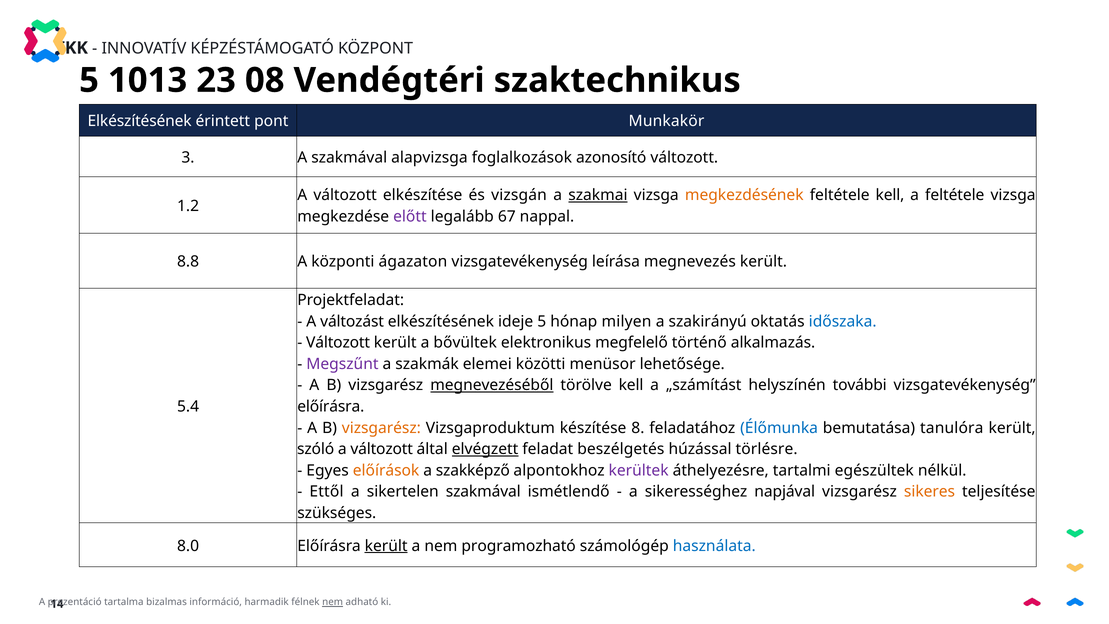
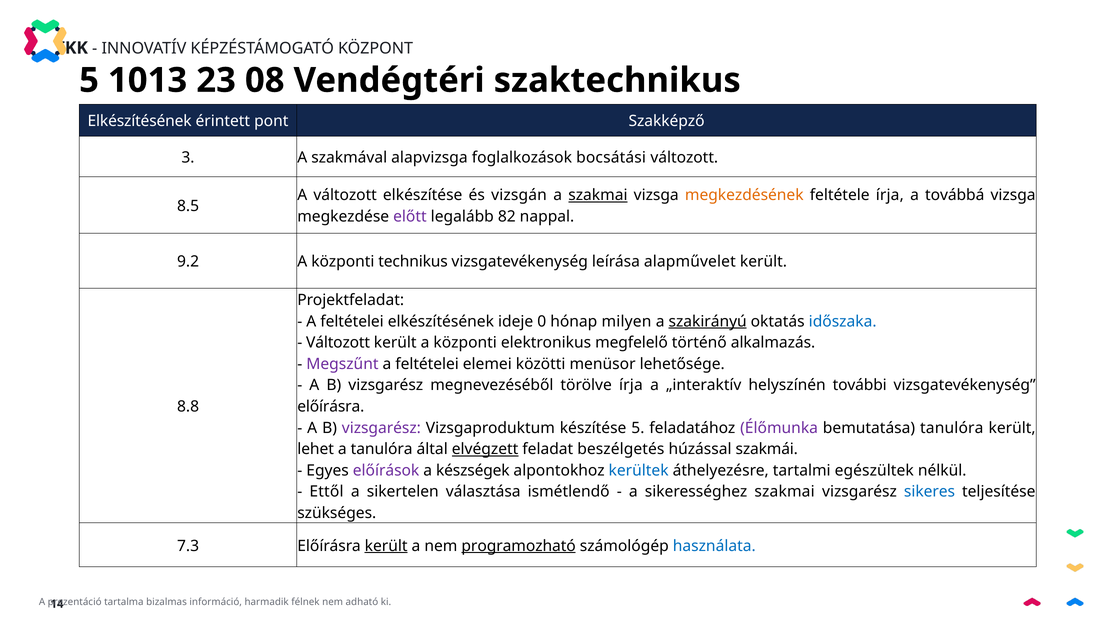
Munkakör: Munkakör -> Szakképző (667, 121)
azonosító: azonosító -> bocsátási (611, 157)
feltétele kell: kell -> írja (890, 195)
a feltétele: feltétele -> továbbá (955, 195)
1.2: 1.2 -> 8.5 (188, 206)
67: 67 -> 82 (507, 217)
8.8: 8.8 -> 9.2 (188, 262)
ágazaton: ágazaton -> technikus (413, 262)
megnevezés: megnevezés -> alapművelet (690, 262)
változást: változást -> feltételei (352, 321)
ideje 5: 5 -> 0 (542, 321)
szakirányú underline: none -> present (708, 321)
került a bővültek: bővültek -> központi (465, 343)
szakmák: szakmák -> feltételei (427, 364)
megnevezéséből underline: present -> none (492, 385)
törölve kell: kell -> írja (631, 385)
„számítást: „számítást -> „interaktív (704, 385)
5.4: 5.4 -> 8.8 (188, 406)
vizsgarész colour: orange -> purple (381, 428)
készítése 8: 8 -> 5 (638, 428)
Élőmunka colour: blue -> purple (779, 428)
szóló: szóló -> lehet (316, 449)
változott: változott -> tanulóra (382, 449)
törlésre: törlésre -> szakmái (767, 449)
előírások colour: orange -> purple (386, 470)
szakképző: szakképző -> készségek (473, 470)
kerültek colour: purple -> blue (639, 470)
sikertelen szakmával: szakmával -> választása (483, 492)
sikerességhez napjával: napjával -> szakmai (785, 492)
sikeres colour: orange -> blue (930, 492)
8.0: 8.0 -> 7.3 (188, 546)
programozható underline: none -> present (519, 546)
nem underline: present -> none (333, 602)
